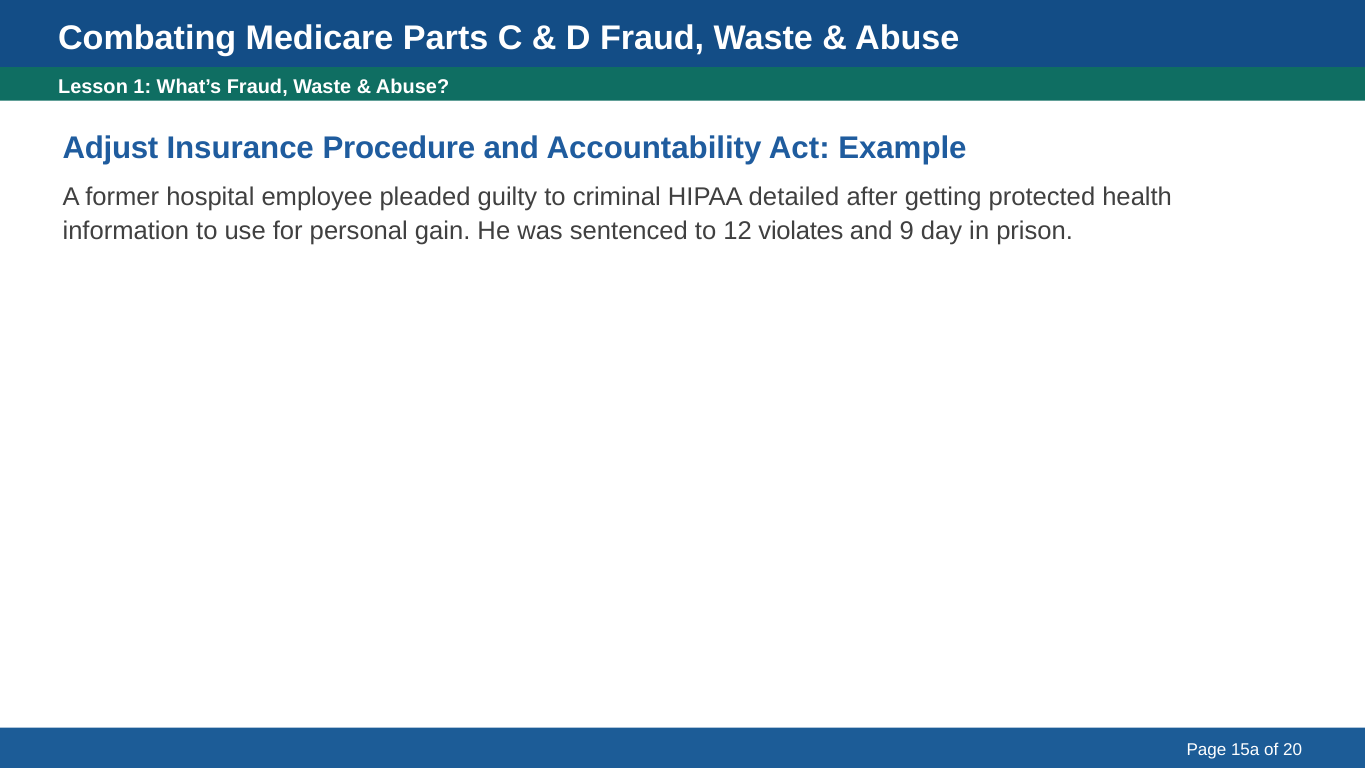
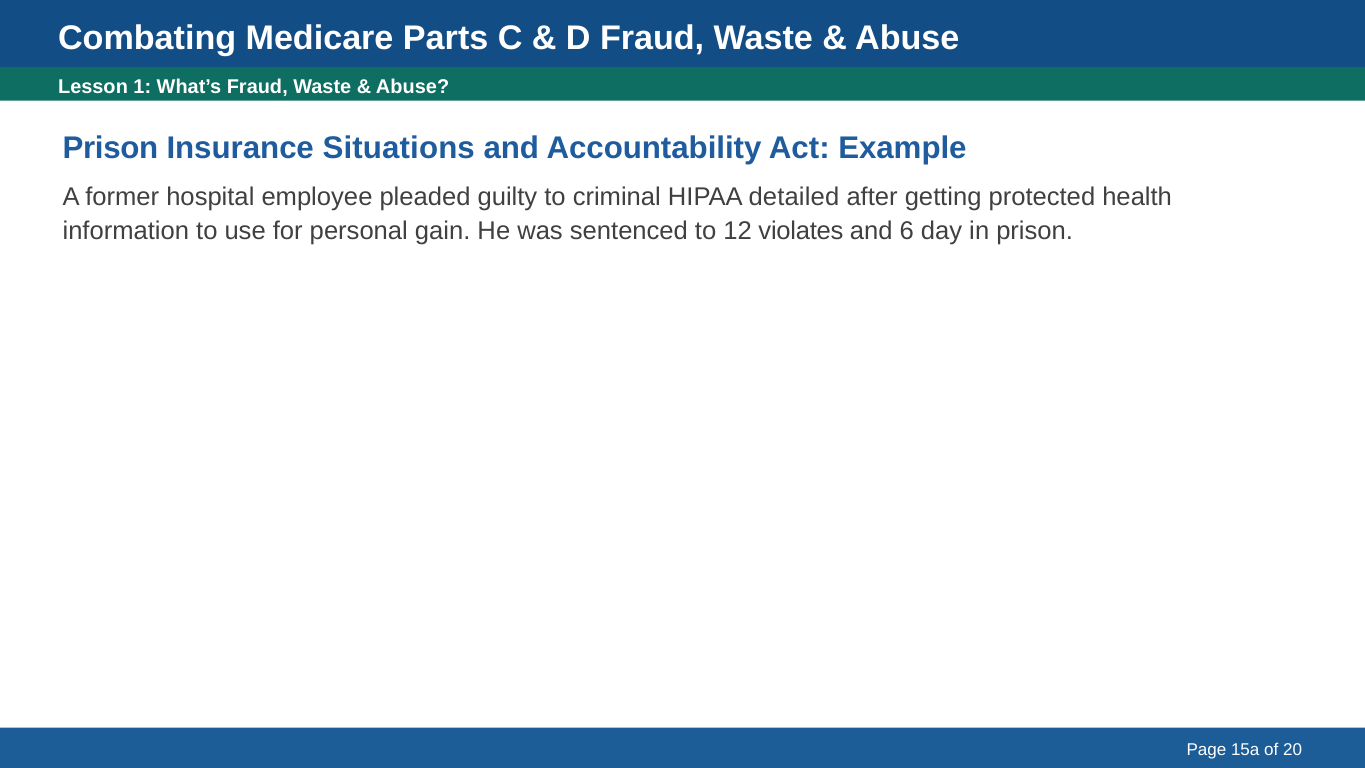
Adjust: Adjust -> Prison (110, 148)
Procedure: Procedure -> Situations (399, 148)
9: 9 -> 6 (907, 231)
